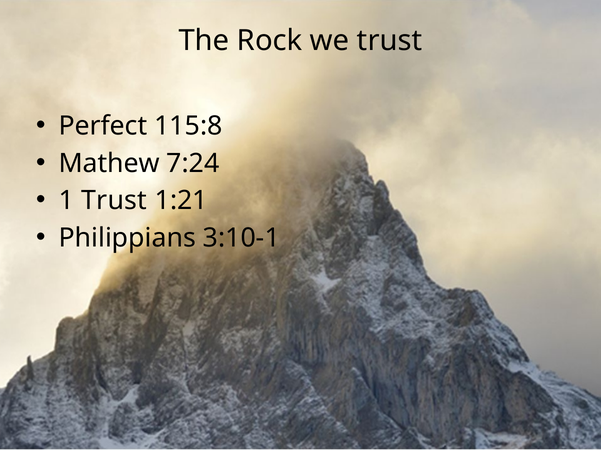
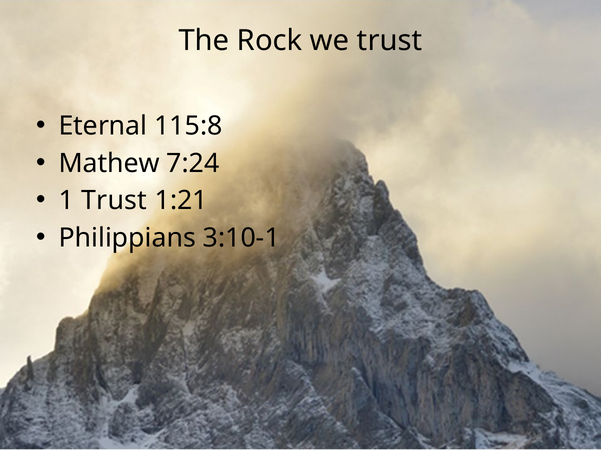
Perfect: Perfect -> Eternal (103, 126)
